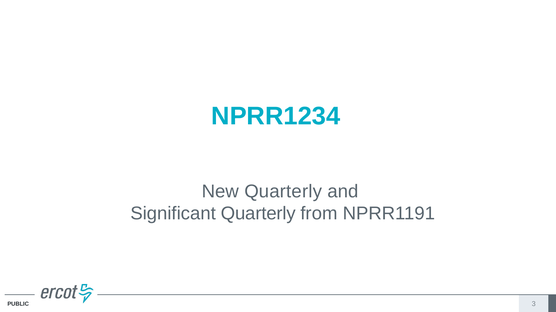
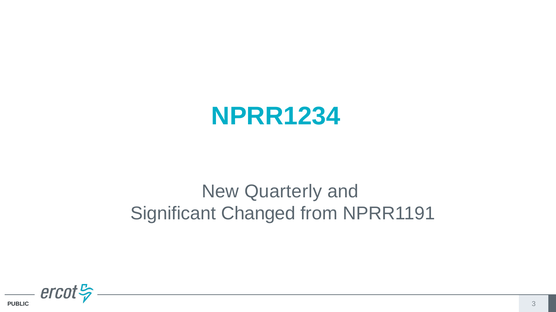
Significant Quarterly: Quarterly -> Changed (258, 214)
